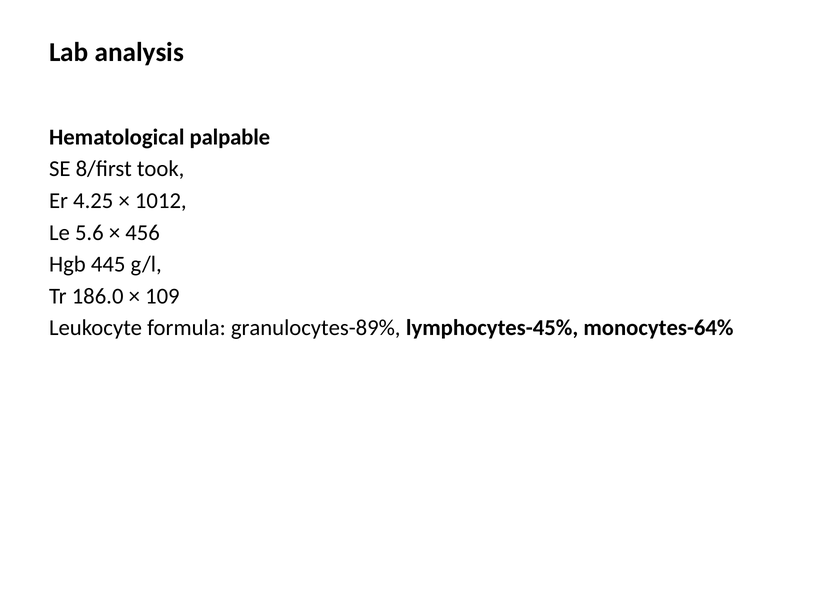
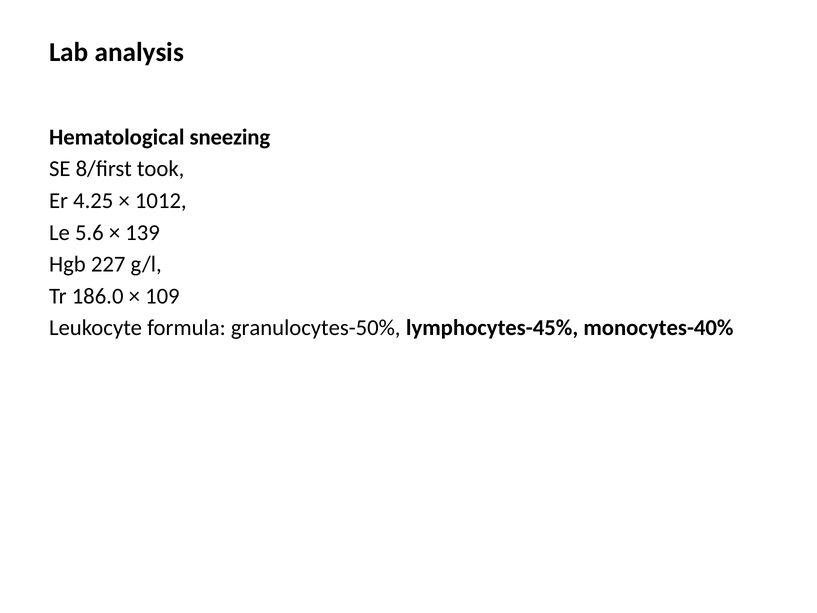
palpable: palpable -> sneezing (230, 137)
456: 456 -> 139 (143, 232)
445: 445 -> 227 (108, 264)
granulocytes-89%: granulocytes-89% -> granulocytes-50% (316, 328)
monocytes-64%: monocytes-64% -> monocytes-40% (658, 328)
